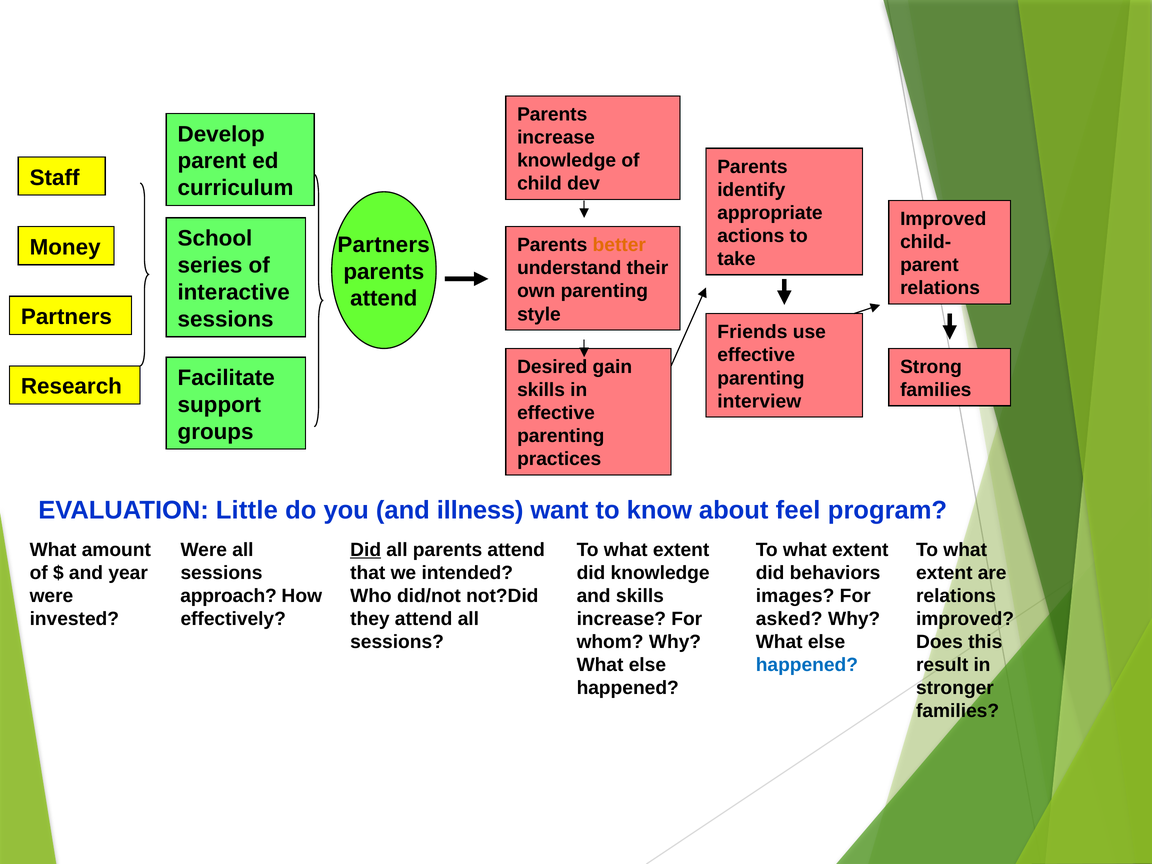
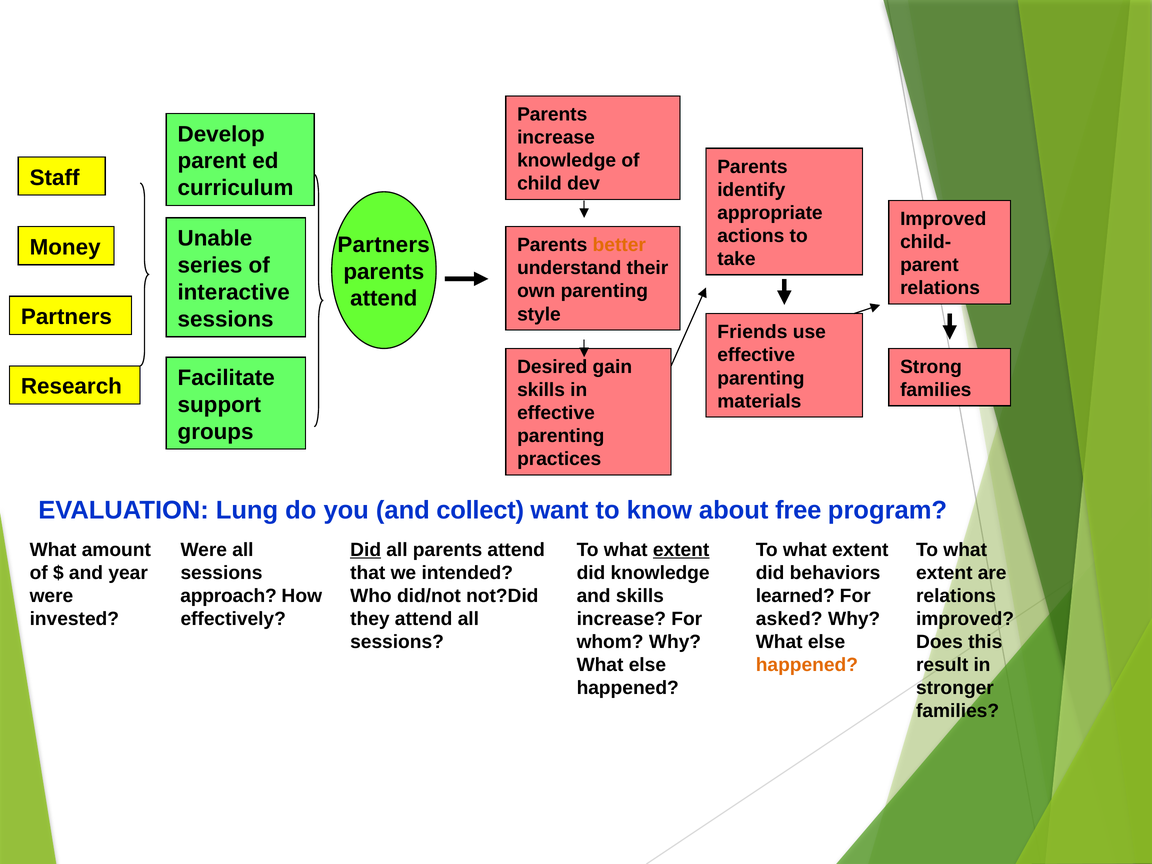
School: School -> Unable (215, 239)
interview: interview -> materials (759, 401)
Little: Little -> Lung (247, 511)
illness: illness -> collect (480, 511)
feel: feel -> free (798, 511)
extent underline: none -> present (681, 550)
images: images -> learned (795, 596)
happened colour: blue -> orange (807, 665)
